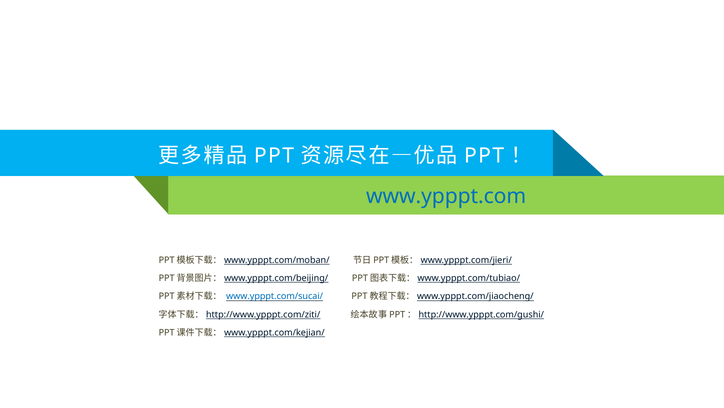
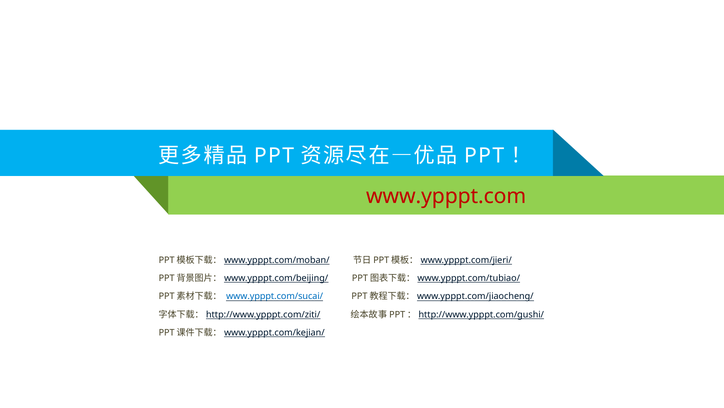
www.ypppt.com colour: blue -> red (446, 196)
